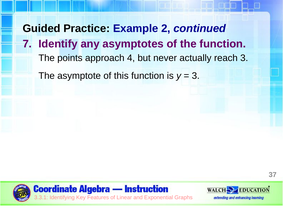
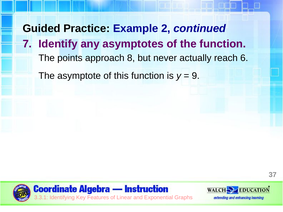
4: 4 -> 8 (131, 58)
reach 3: 3 -> 6 (244, 58)
3: 3 -> 9 (196, 76)
